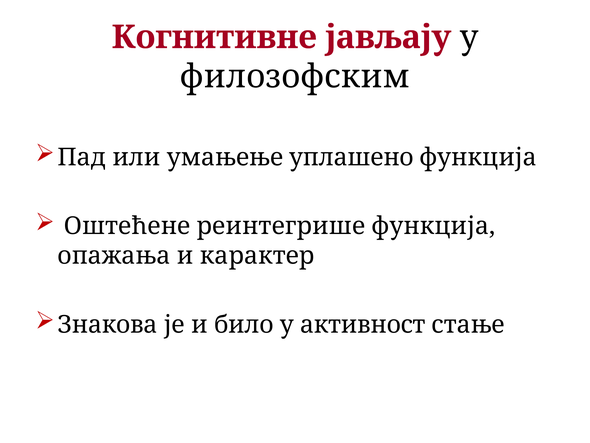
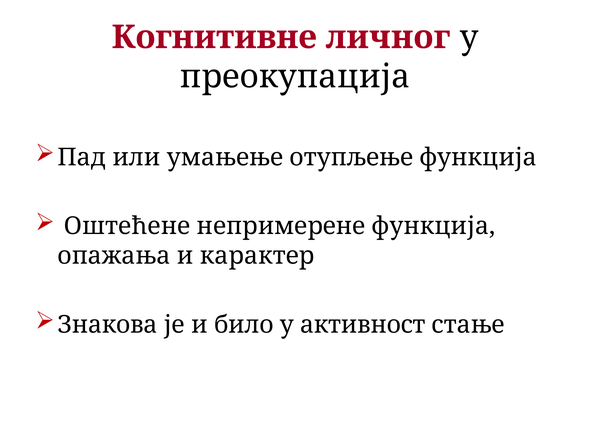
јављају: јављају -> личног (388, 37)
филозофским: филозофским -> преокупација (295, 77)
уплашено: уплашено -> отупљење (351, 157)
реинтегрише: реинтегрише -> непримерене (281, 226)
